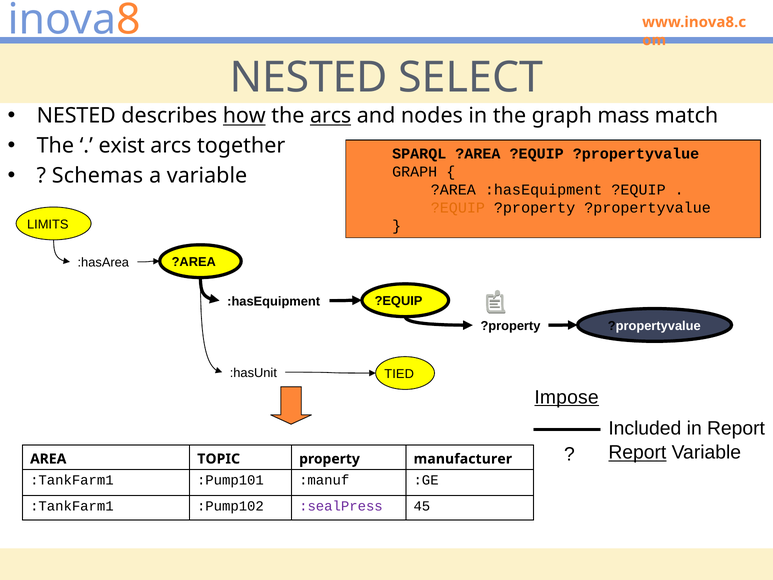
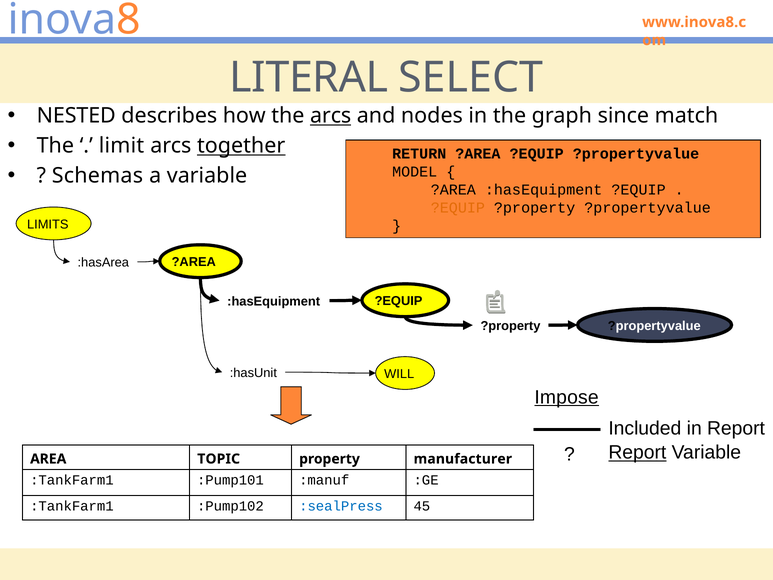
NESTED: NESTED -> LITERAL (309, 78)
how underline: present -> none (244, 116)
mass: mass -> since (623, 116)
exist: exist -> limit (122, 146)
together underline: none -> present (241, 146)
SPARQL: SPARQL -> RETURN (419, 154)
GRAPH: GRAPH -> MODEL (415, 172)
TIED: TIED -> WILL (399, 374)
:sealPress colour: purple -> blue (341, 506)
